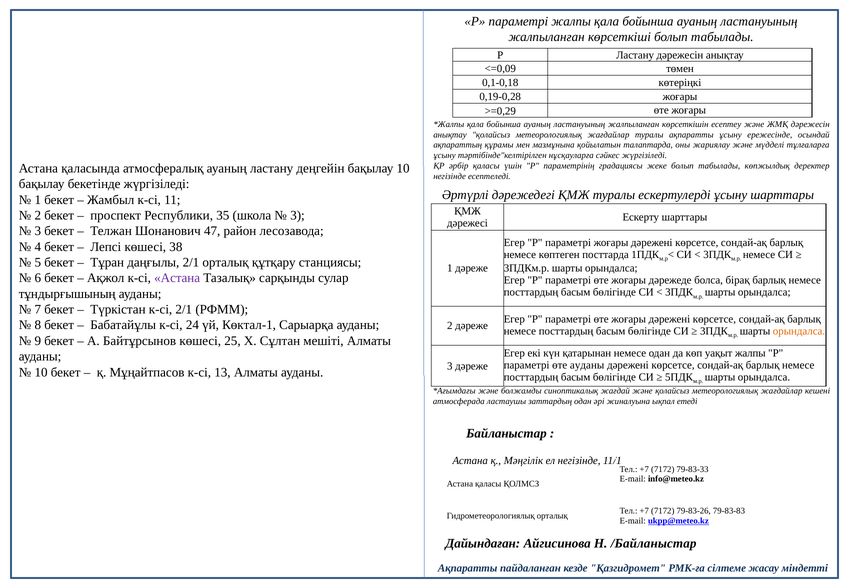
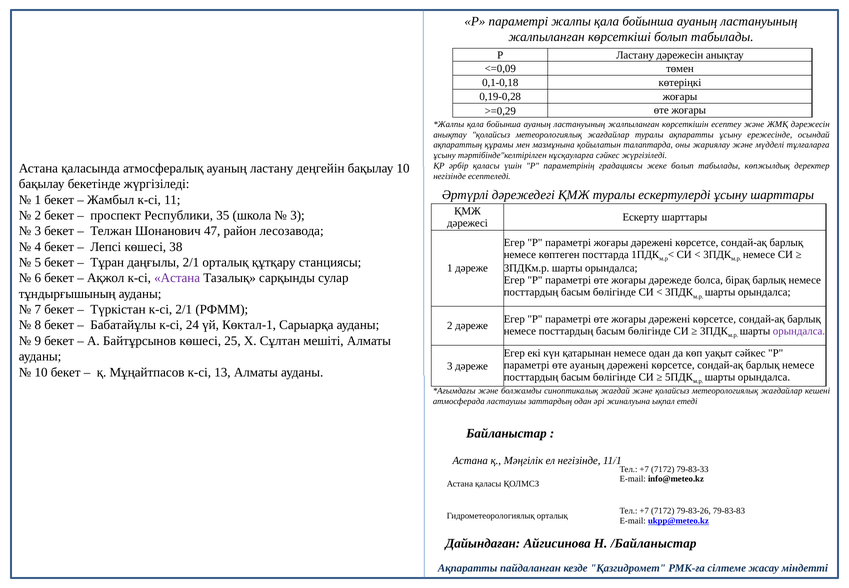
орындалса colour: orange -> purple (799, 331)
уақыт жалпы: жалпы -> сәйкес (750, 353)
өте ауданы: ауданы -> ауаның (587, 365)
